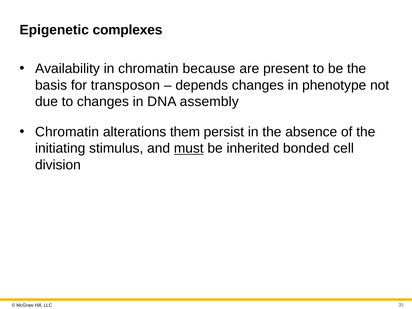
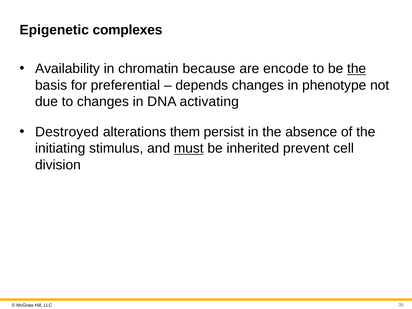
present: present -> encode (286, 69)
the underline: none -> present (357, 69)
transposon: transposon -> preferential (125, 85)
assembly: assembly -> activating (209, 102)
Chromatin: Chromatin -> Destroyed (67, 132)
bonded: bonded -> prevent (306, 148)
